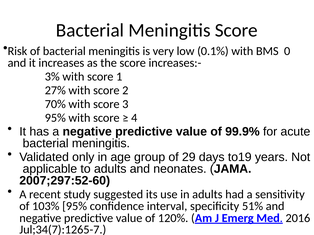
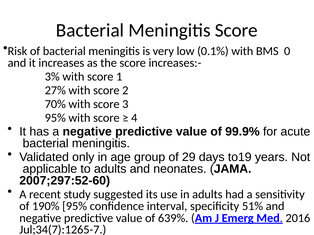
103%: 103% -> 190% (46, 207)
120%: 120% -> 639% (173, 218)
